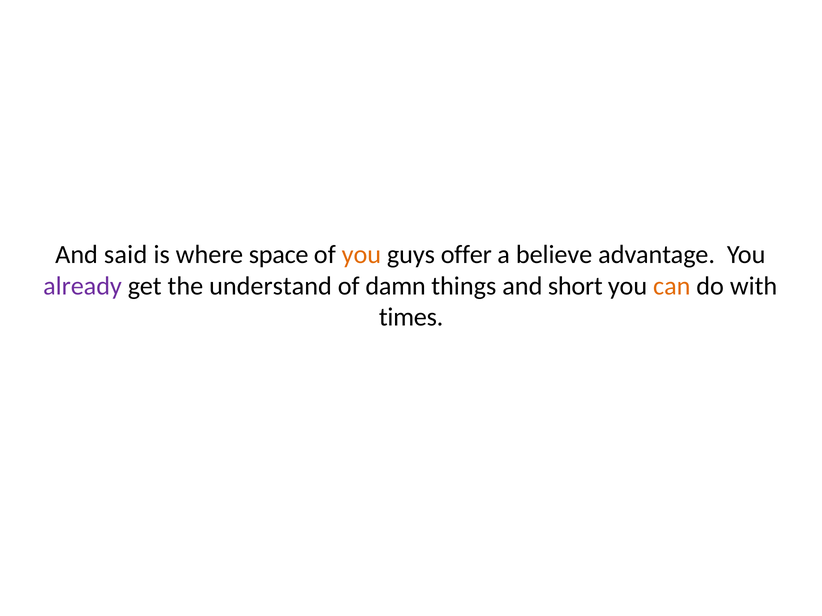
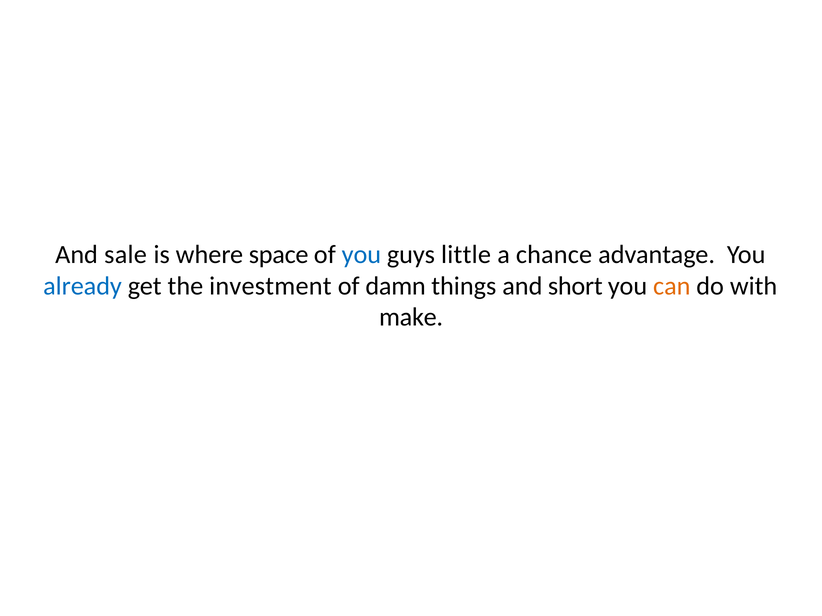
said: said -> sale (126, 255)
you colour: orange -> blue (361, 255)
offer: offer -> little (466, 255)
believe: believe -> chance (554, 255)
already colour: purple -> blue (83, 286)
understand: understand -> investment (270, 286)
times: times -> make (411, 318)
